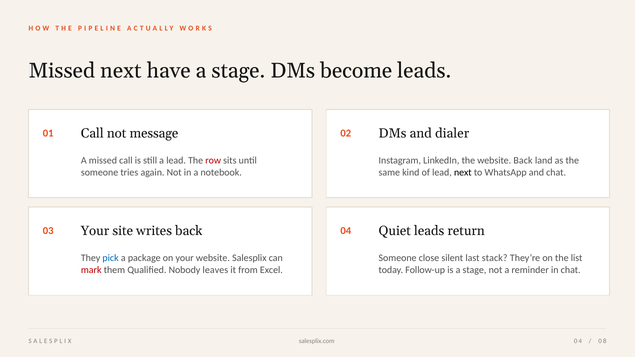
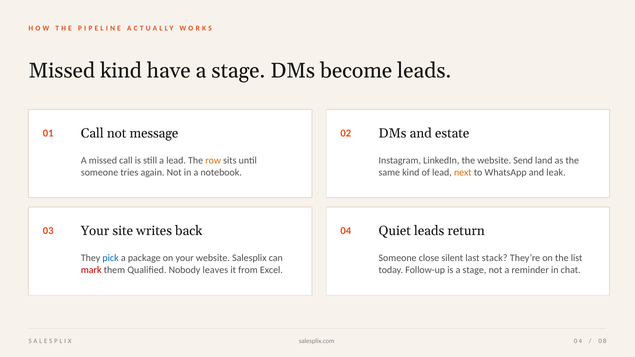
Missed next: next -> kind (121, 71)
dialer: dialer -> estate (452, 133)
row colour: red -> orange (213, 160)
website Back: Back -> Send (523, 160)
next colour: black -> orange (463, 172)
and chat: chat -> leak (556, 172)
